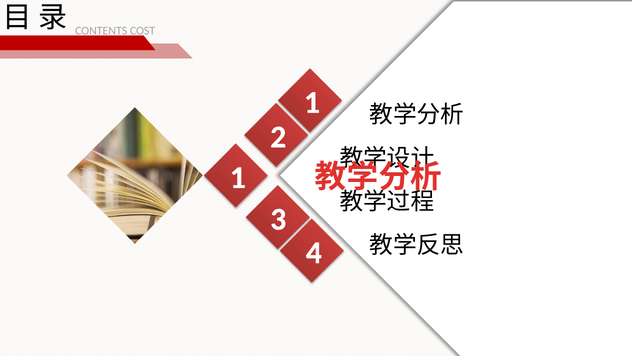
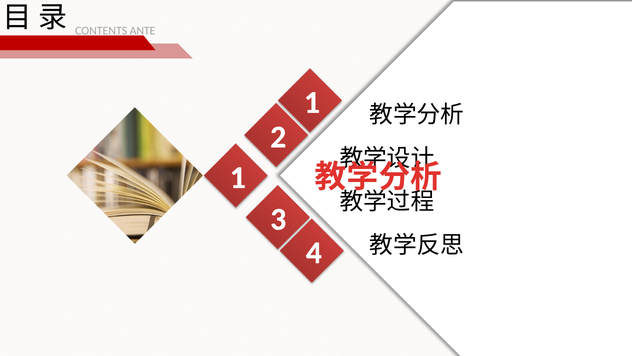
COST: COST -> ANTE (143, 31)
